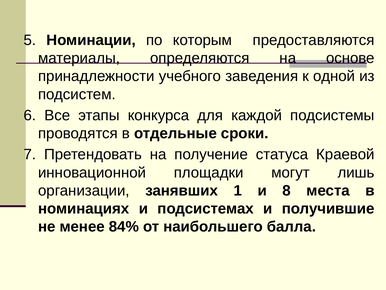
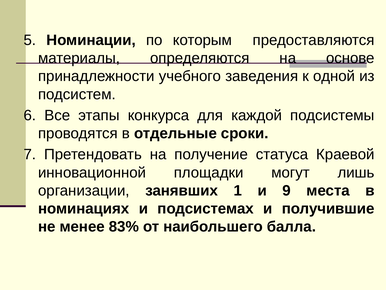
8: 8 -> 9 (287, 190)
84%: 84% -> 83% (124, 226)
